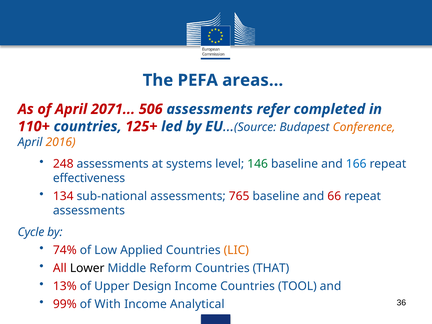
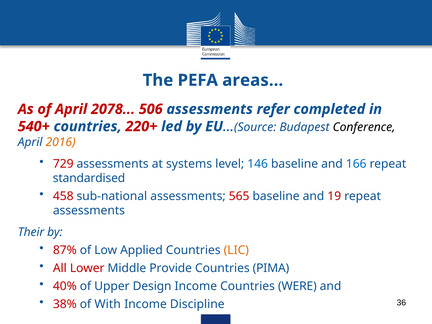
2071: 2071 -> 2078 (113, 109)
110+: 110+ -> 540+ (34, 126)
125+: 125+ -> 220+ (141, 126)
Conference colour: orange -> black (364, 127)
248: 248 -> 729 (63, 164)
146 colour: green -> blue (258, 164)
effectiveness: effectiveness -> standardised (89, 178)
134: 134 -> 458 (63, 196)
765: 765 -> 565 (239, 196)
66: 66 -> 19 (334, 196)
Cycle: Cycle -> Their (31, 232)
74%: 74% -> 87% (65, 250)
Lower colour: black -> red (87, 268)
Reform: Reform -> Provide (171, 268)
THAT: THAT -> PIMA (271, 268)
13%: 13% -> 40% (65, 286)
TOOL: TOOL -> WERE (297, 286)
99%: 99% -> 38% (65, 304)
Analytical: Analytical -> Discipline (197, 304)
